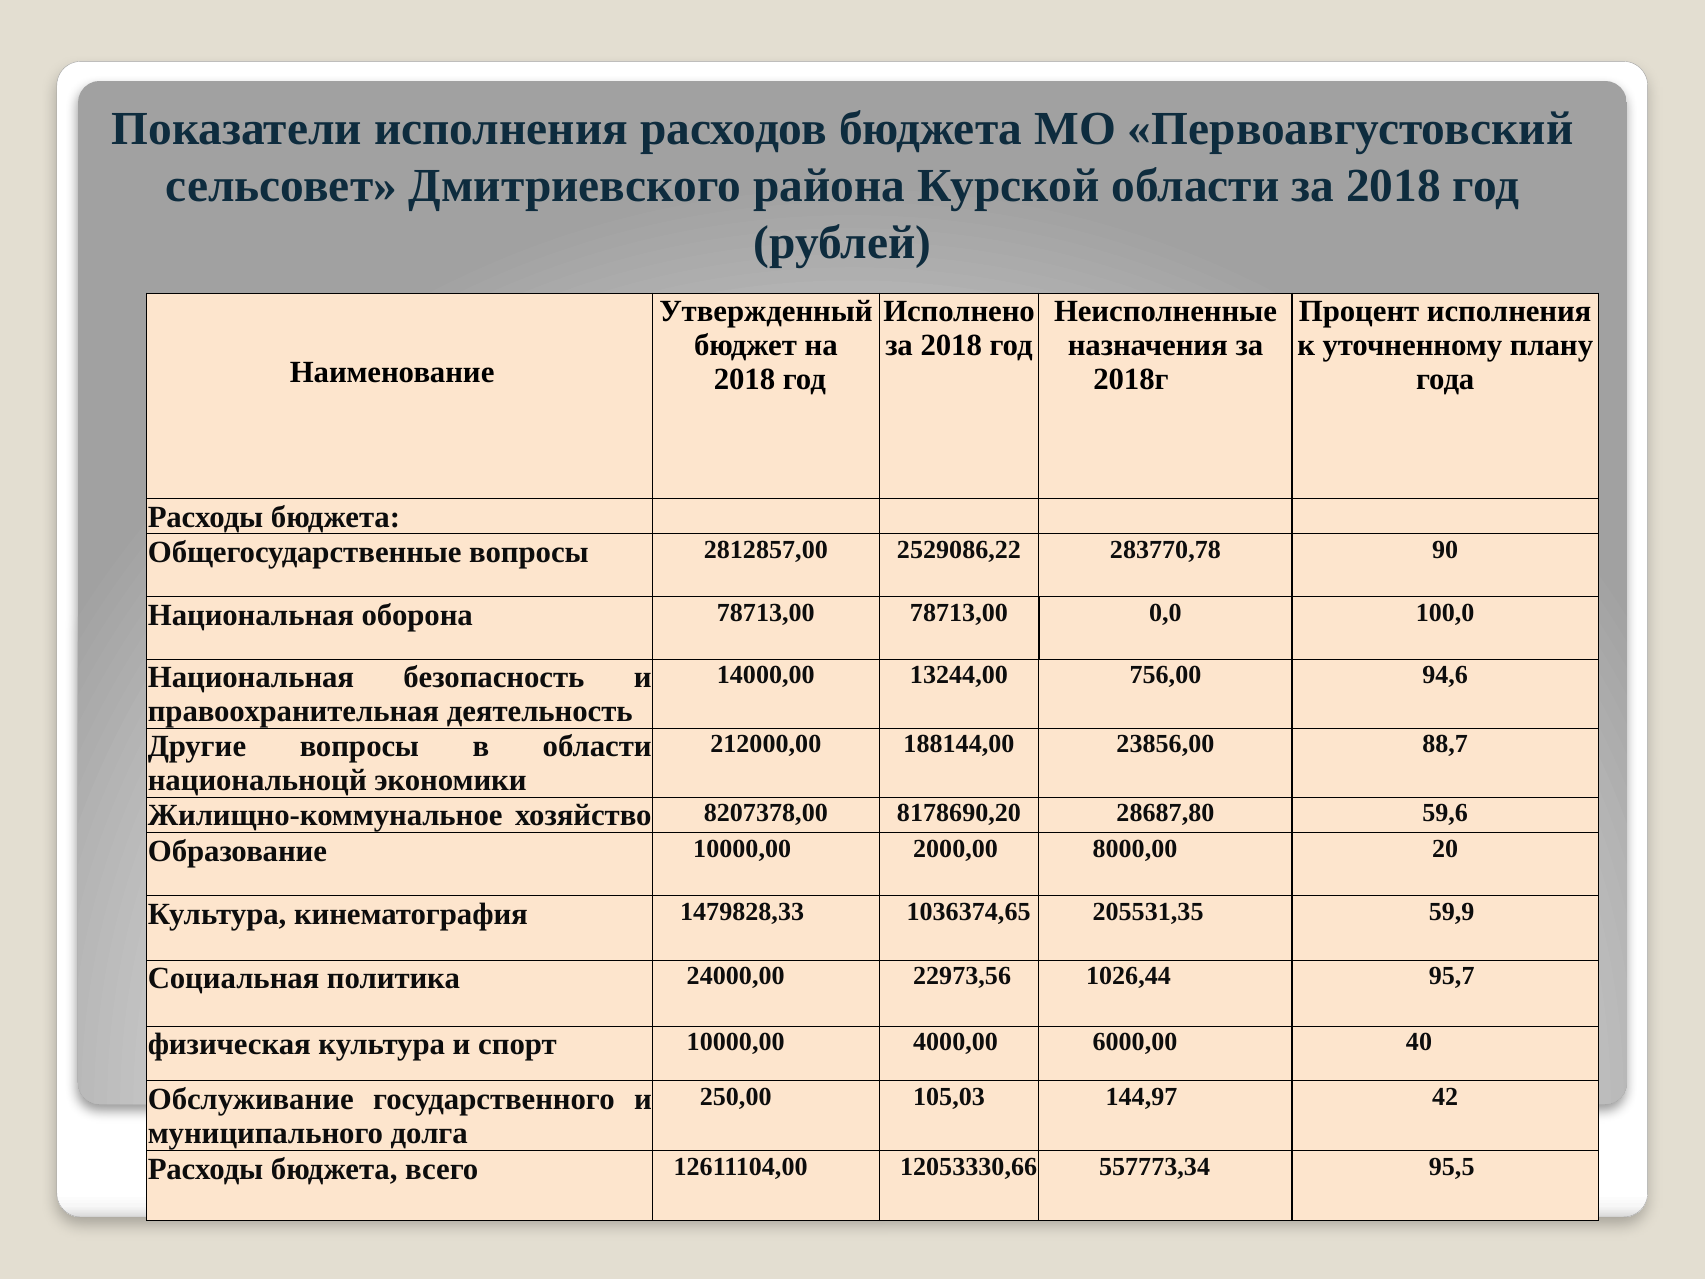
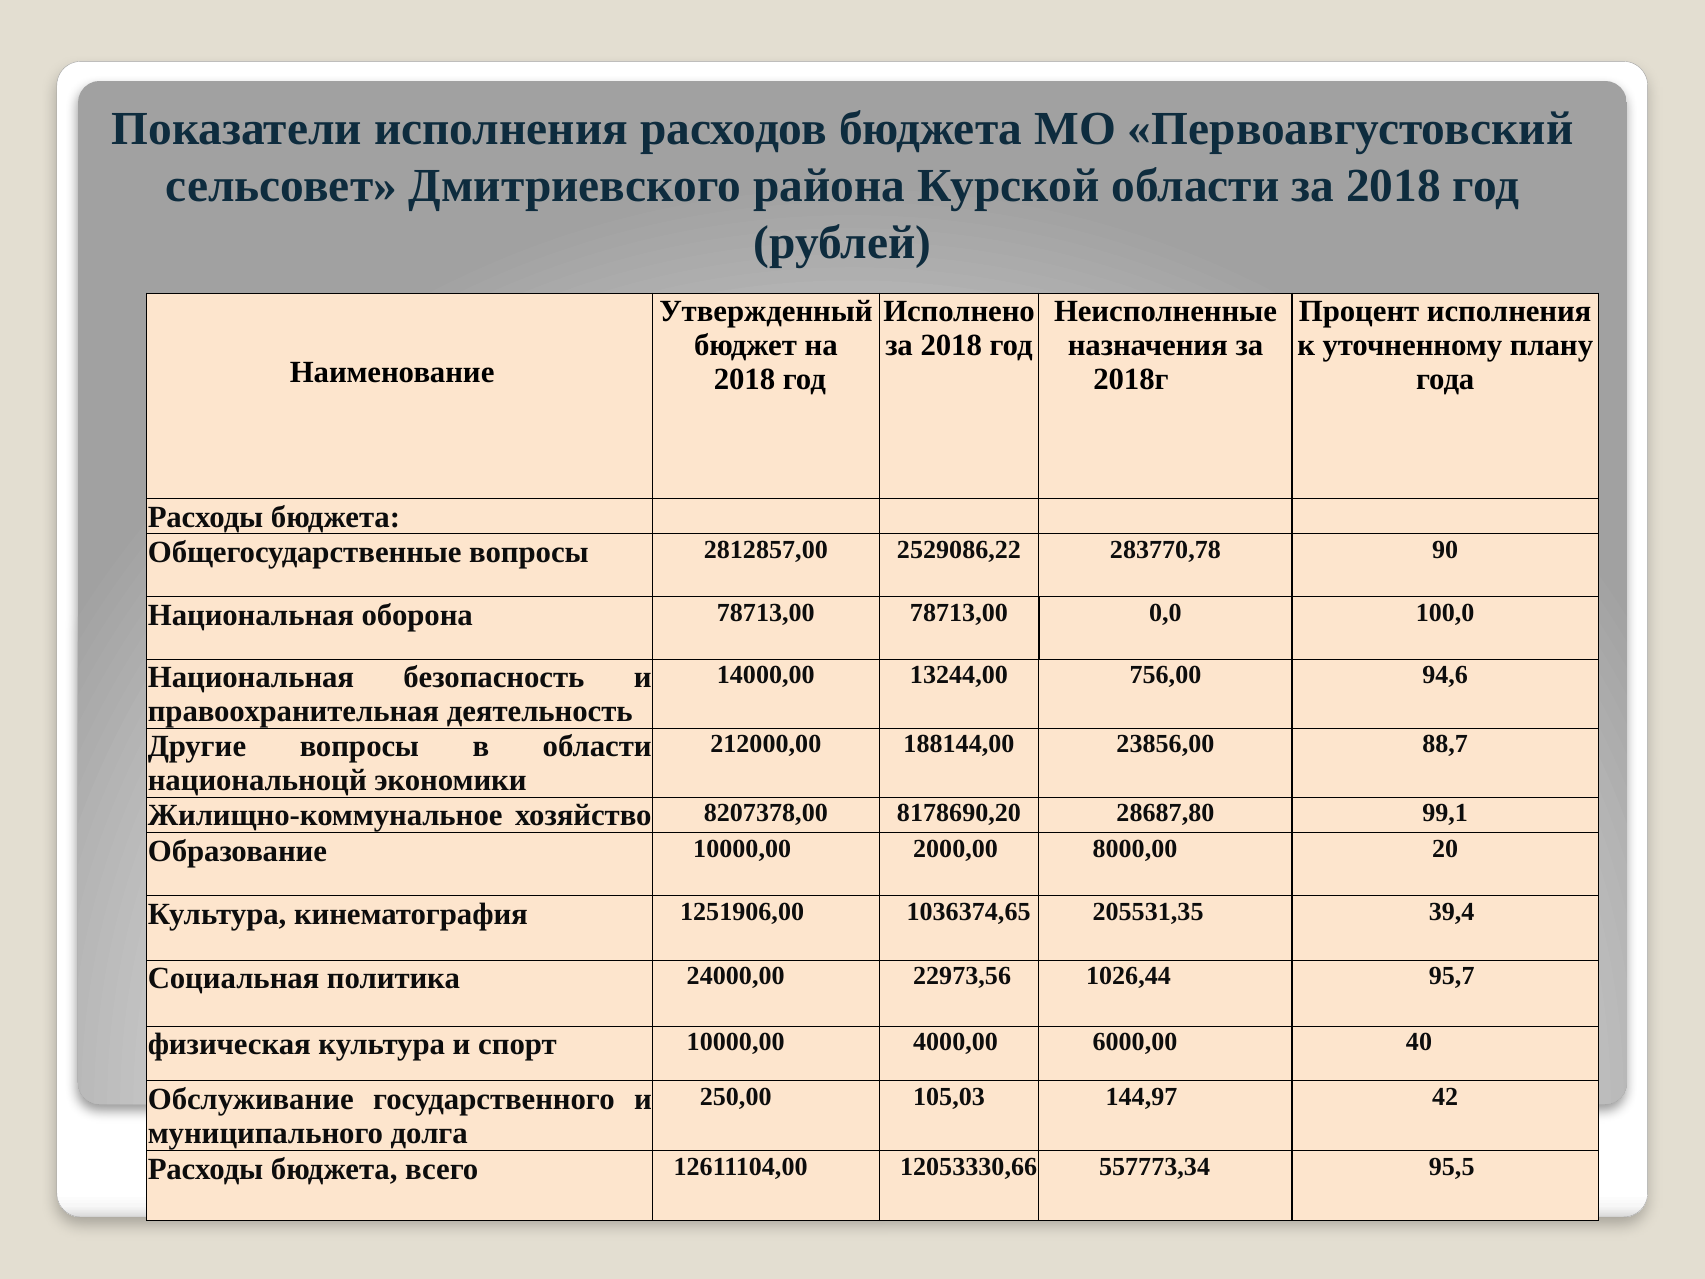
59,6: 59,6 -> 99,1 (1445, 813)
1479828,33: 1479828,33 -> 1251906,00 (742, 911)
59,9: 59,9 -> 39,4 (1452, 911)
